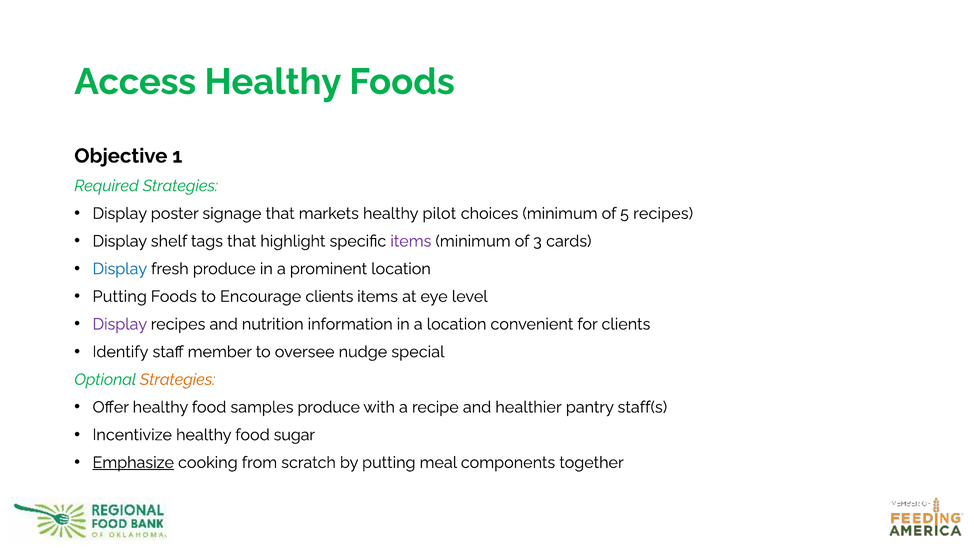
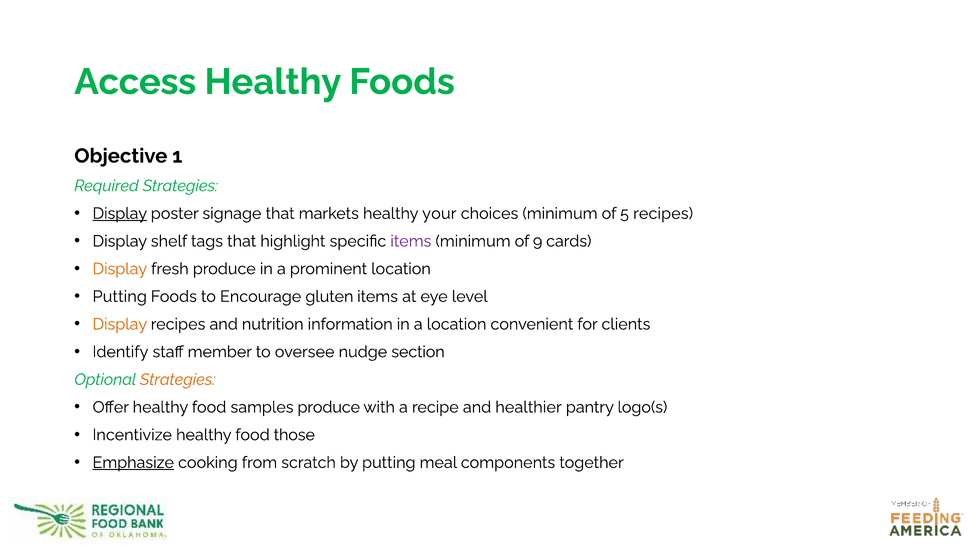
Display underline: none -> present (120, 213)
pilot: pilot -> your (439, 213)
3: 3 -> 9 (538, 241)
Display colour: blue -> orange (120, 269)
Encourage clients: clients -> gluten (329, 296)
Display colour: purple -> orange (120, 324)
special: special -> section (418, 352)
staff(s: staff(s -> logo(s (642, 407)
sugar: sugar -> those (294, 435)
